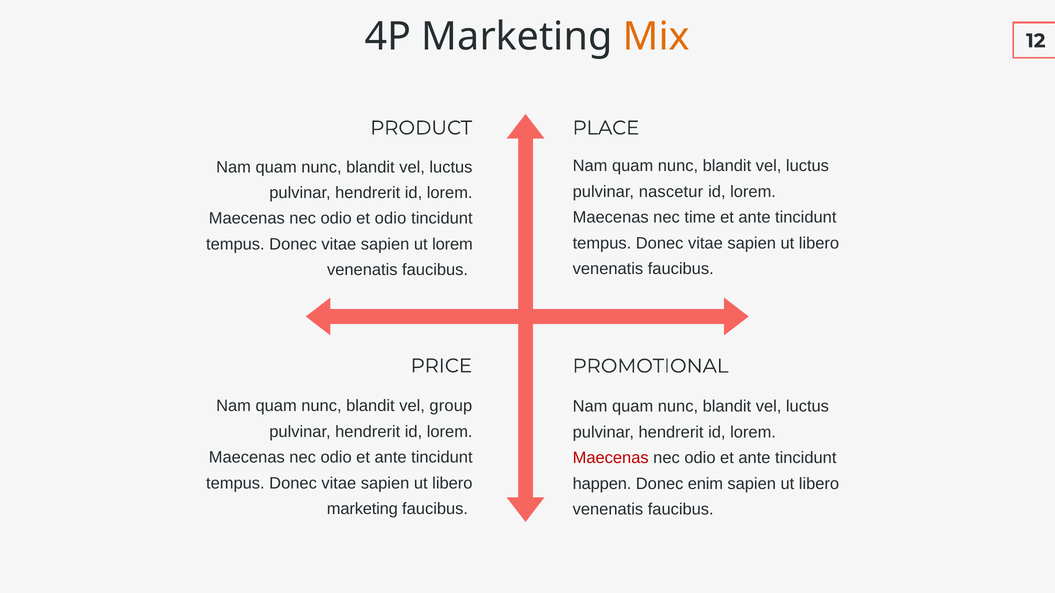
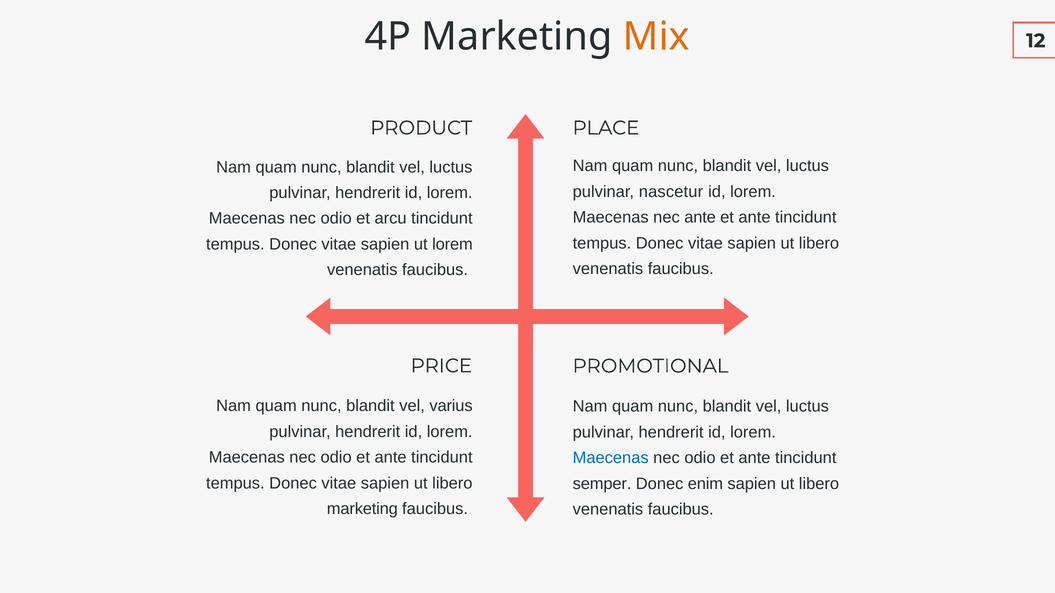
nec time: time -> ante (700, 218)
et odio: odio -> arcu (391, 219)
group: group -> varius (451, 406)
Maecenas colour: red -> blue (611, 458)
happen: happen -> semper (602, 484)
